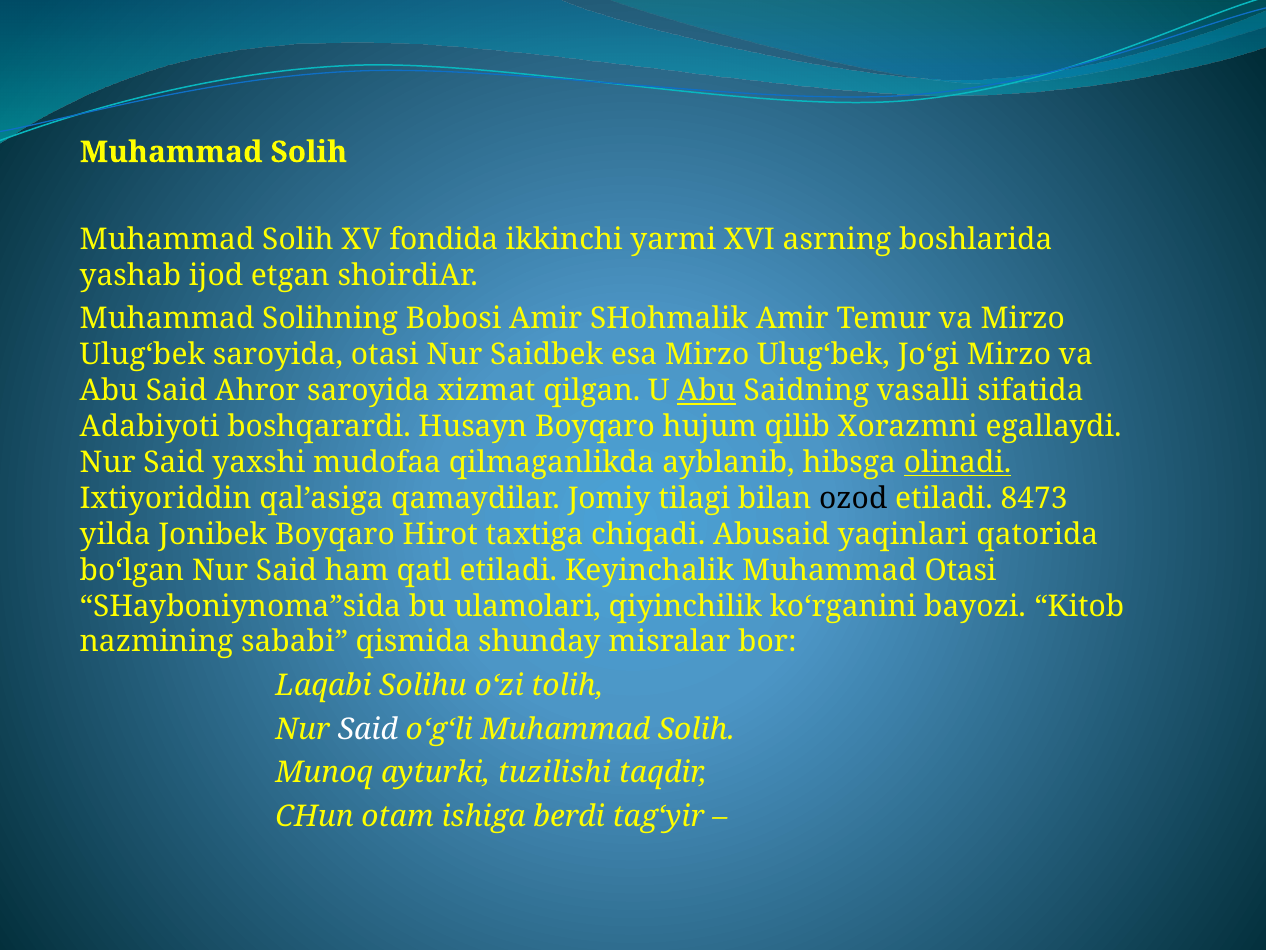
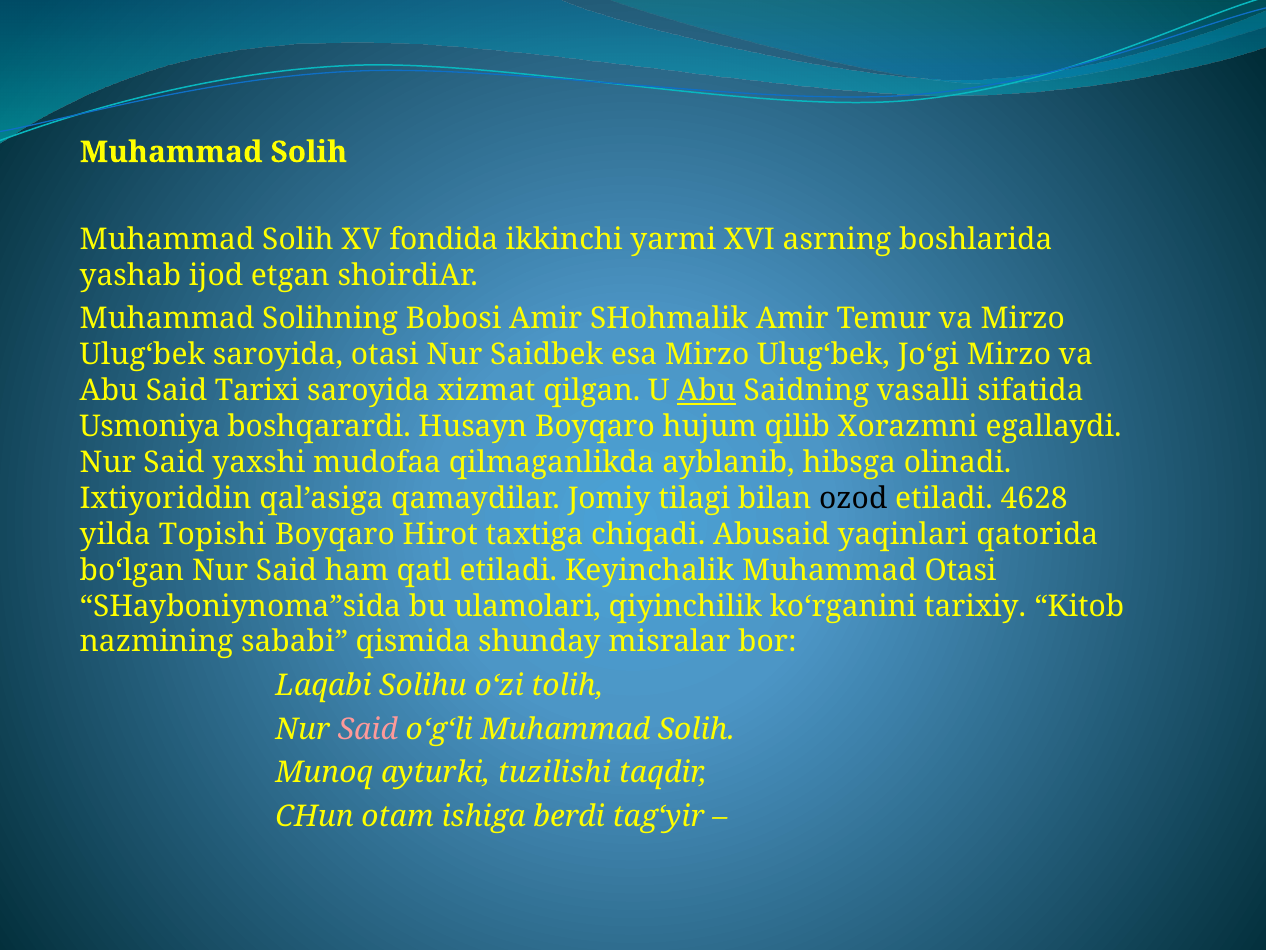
Ahror: Ahror -> Tarixi (257, 391)
Adabiyoti: Adabiyoti -> Usmoniya (150, 426)
olinadi underline: present -> none (958, 462)
8473: 8473 -> 4628 (1034, 498)
Jonibek: Jonibek -> Topishi (213, 534)
bayozi: bayozi -> tarixiy (975, 606)
Said colour: white -> pink (368, 729)
